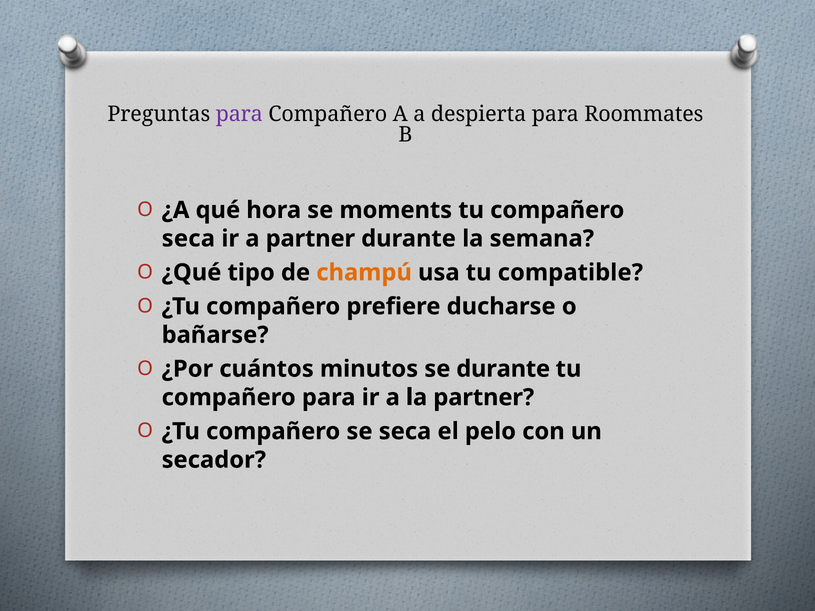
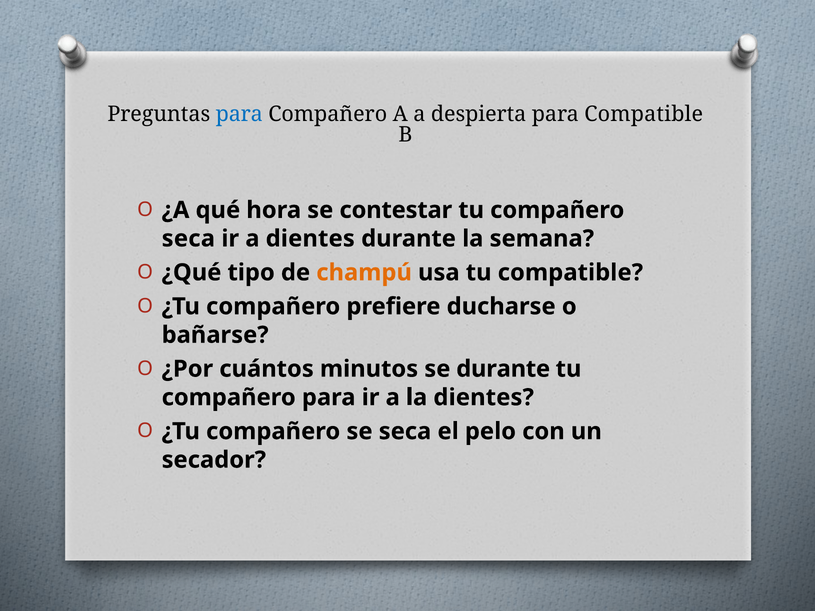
para colour: purple -> blue (239, 114)
para Roommates: Roommates -> Compatible (644, 114)
moments: moments -> contestar (396, 210)
a partner: partner -> dientes (310, 239)
la partner: partner -> dientes (484, 398)
